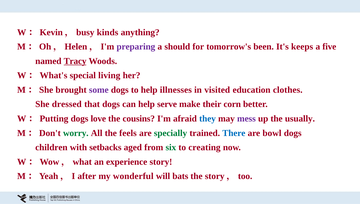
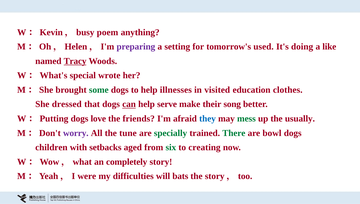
kinds: kinds -> poem (108, 32)
should: should -> setting (177, 47)
been: been -> used (264, 47)
keeps: keeps -> doing (302, 47)
five: five -> like (329, 47)
living: living -> wrote (109, 75)
some colour: purple -> green (99, 90)
can underline: none -> present (129, 104)
corn: corn -> song (232, 104)
cousins: cousins -> friends (139, 118)
mess colour: purple -> green (246, 118)
worry colour: green -> purple (76, 133)
feels: feels -> tune (128, 133)
There colour: blue -> green (234, 133)
experience: experience -> completely (127, 161)
after: after -> were (87, 176)
wonderful: wonderful -> difficulties (133, 176)
